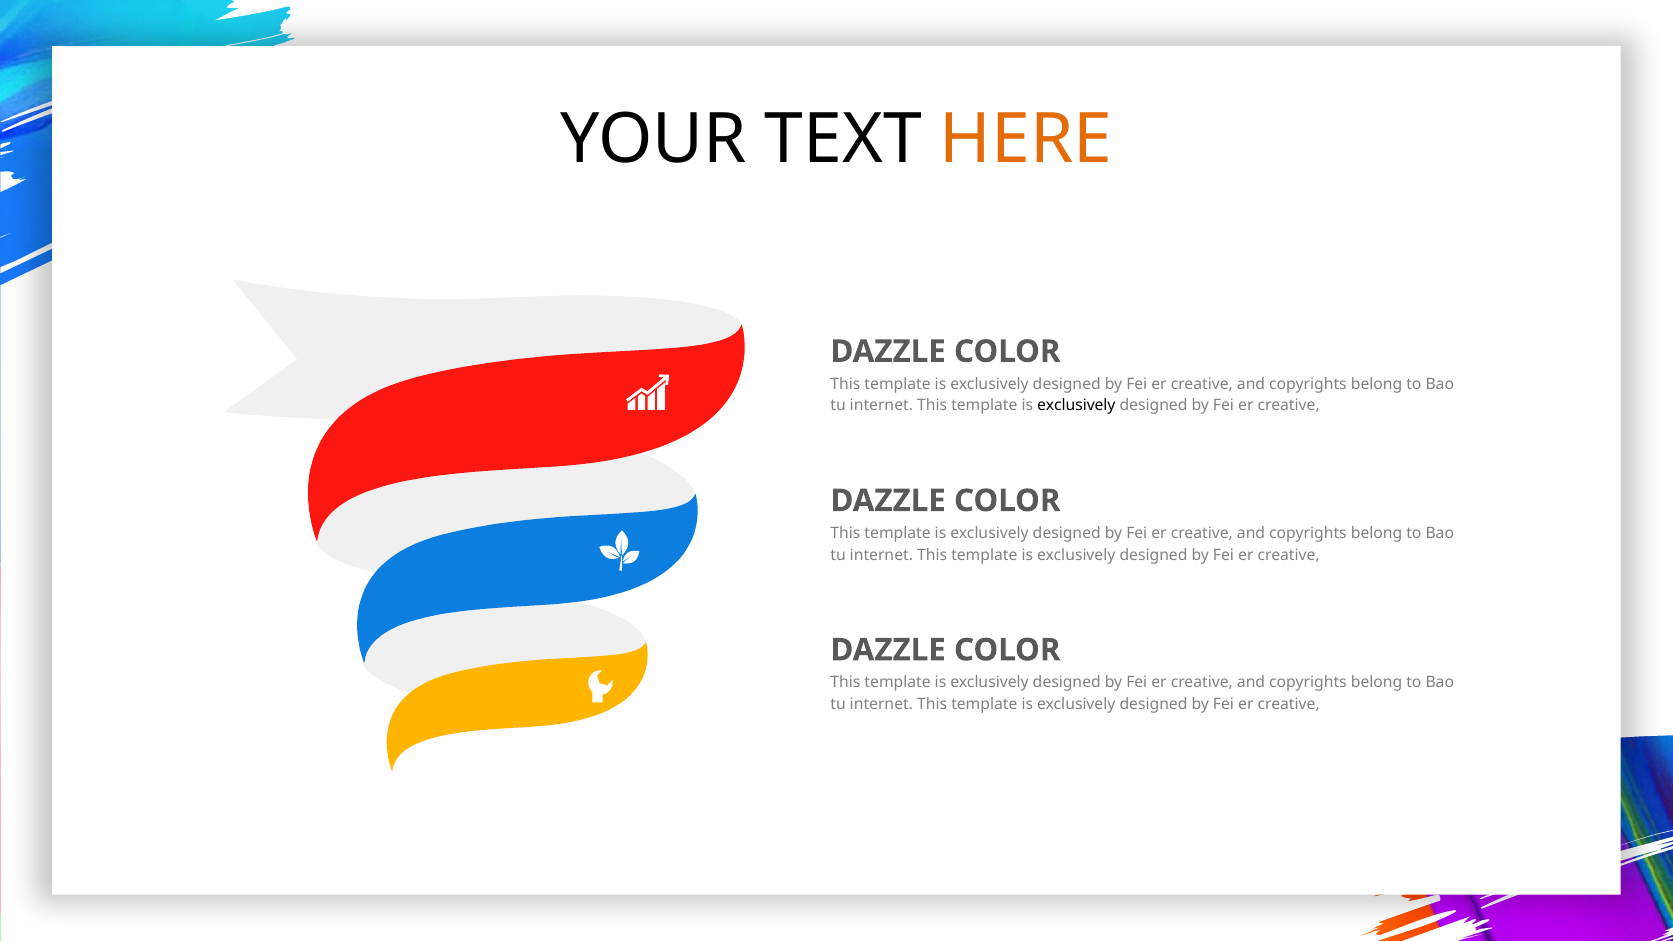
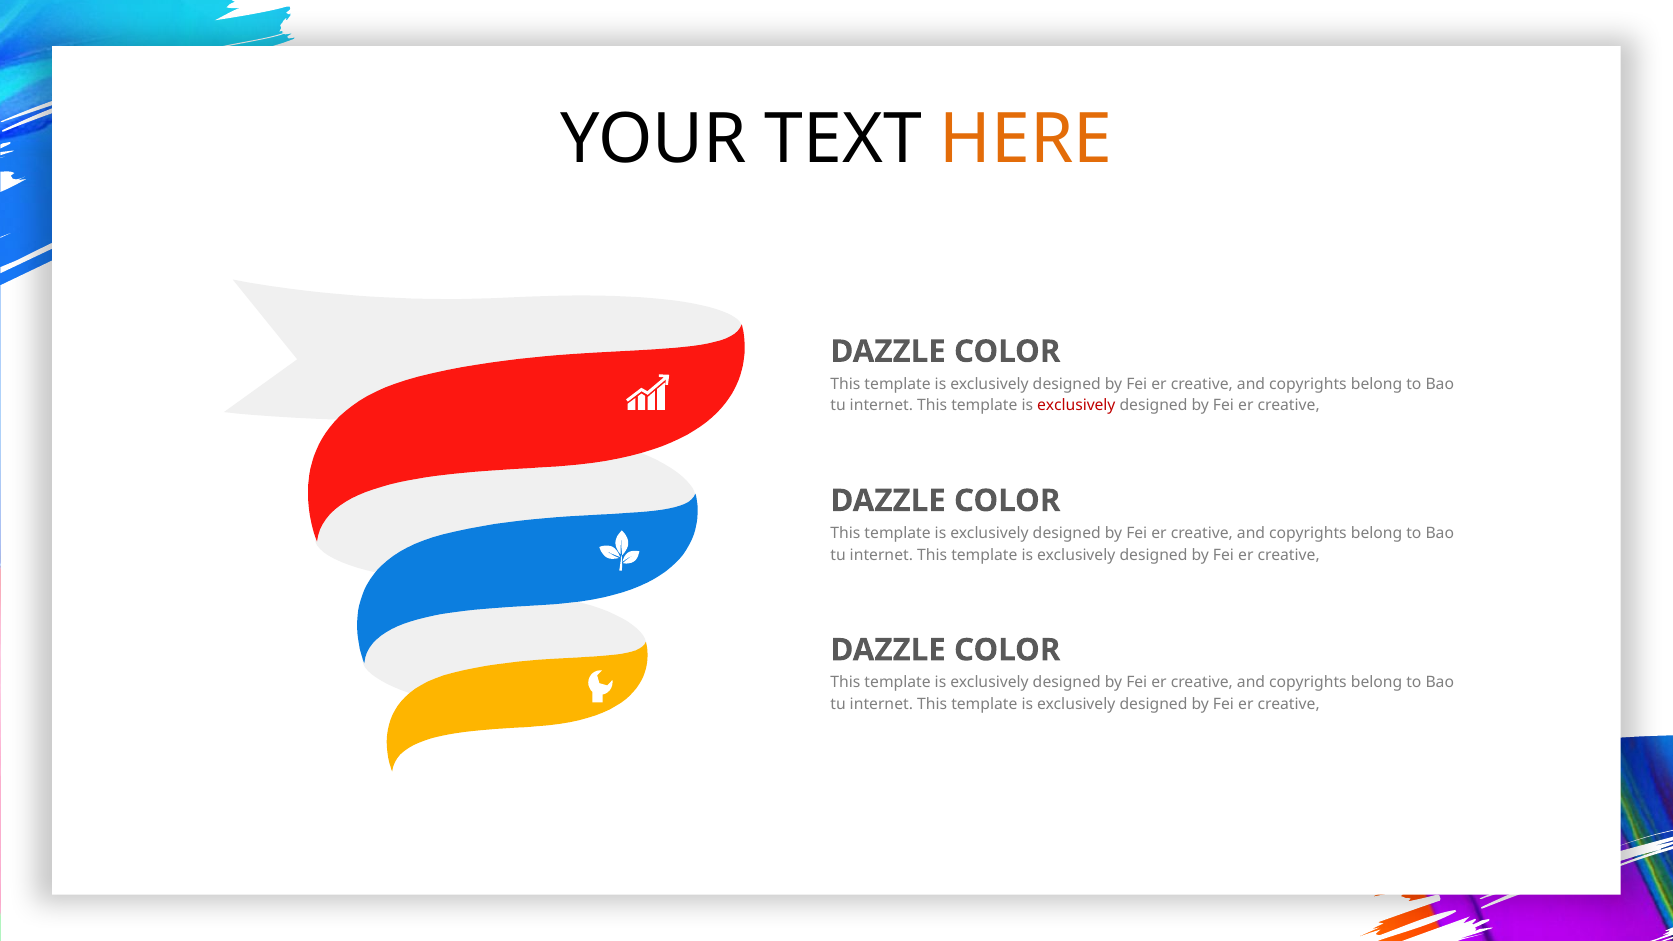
exclusively colour: black -> red (1076, 406)
